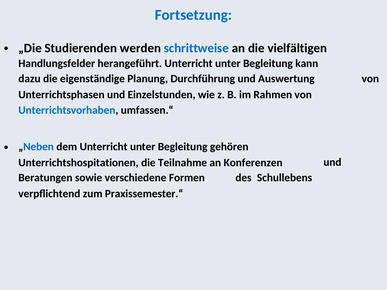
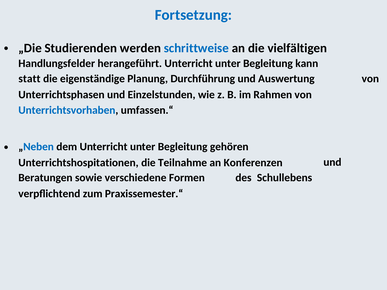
dazu: dazu -> statt (29, 79)
